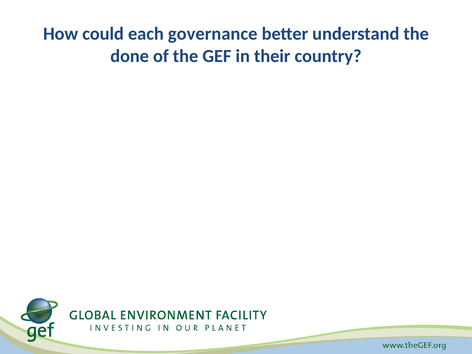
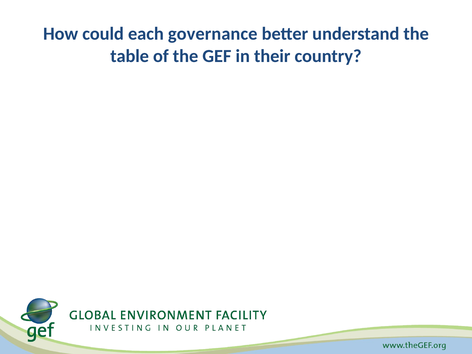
done: done -> table (130, 56)
